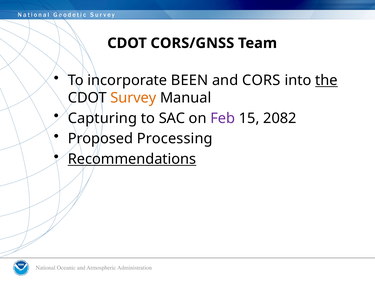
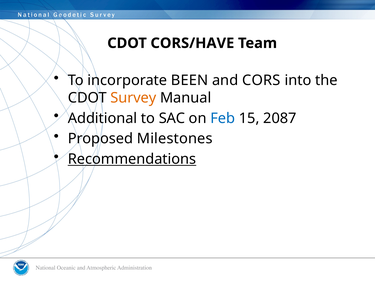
CORS/GNSS: CORS/GNSS -> CORS/HAVE (192, 43)
the underline: present -> none (326, 80)
Capturing: Capturing -> Additional (103, 118)
Feb colour: purple -> blue (223, 118)
2082: 2082 -> 2087 (280, 118)
Processing: Processing -> Milestones (175, 139)
